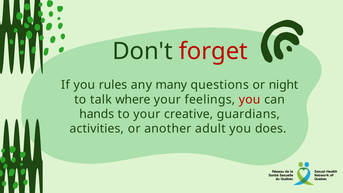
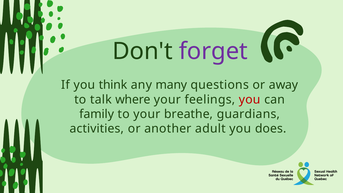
forget colour: red -> purple (213, 51)
rules: rules -> think (113, 85)
night: night -> away (284, 85)
hands: hands -> family (97, 114)
creative: creative -> breathe (189, 114)
